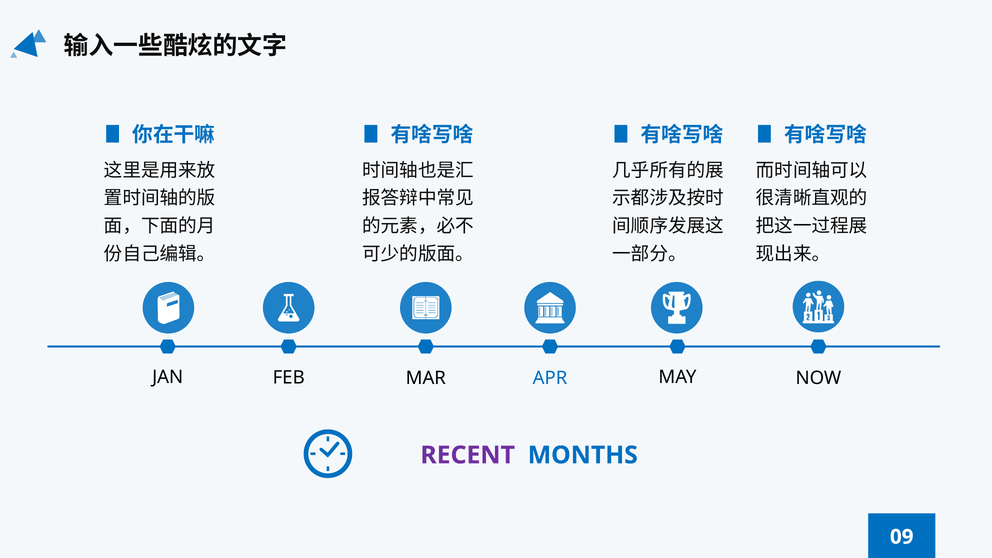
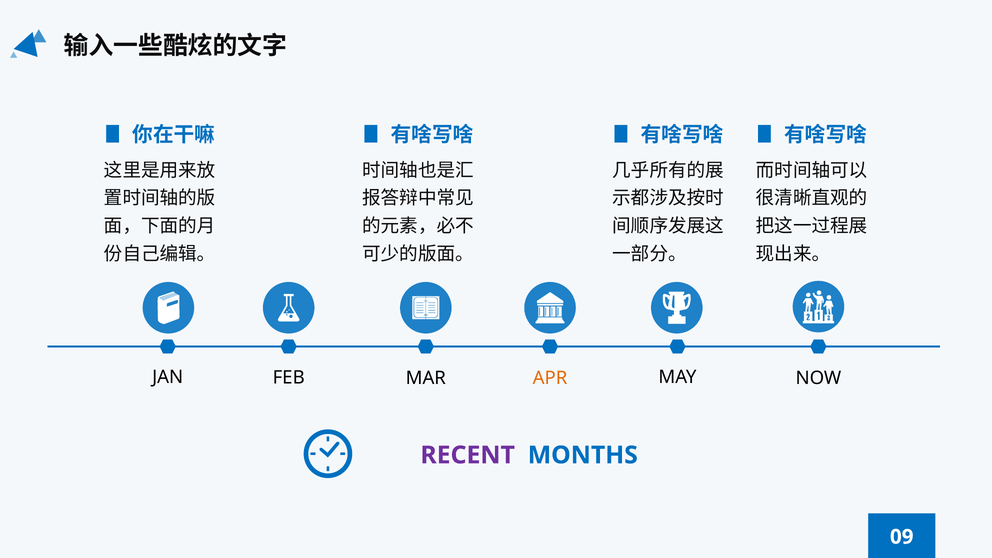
APR colour: blue -> orange (550, 378)
